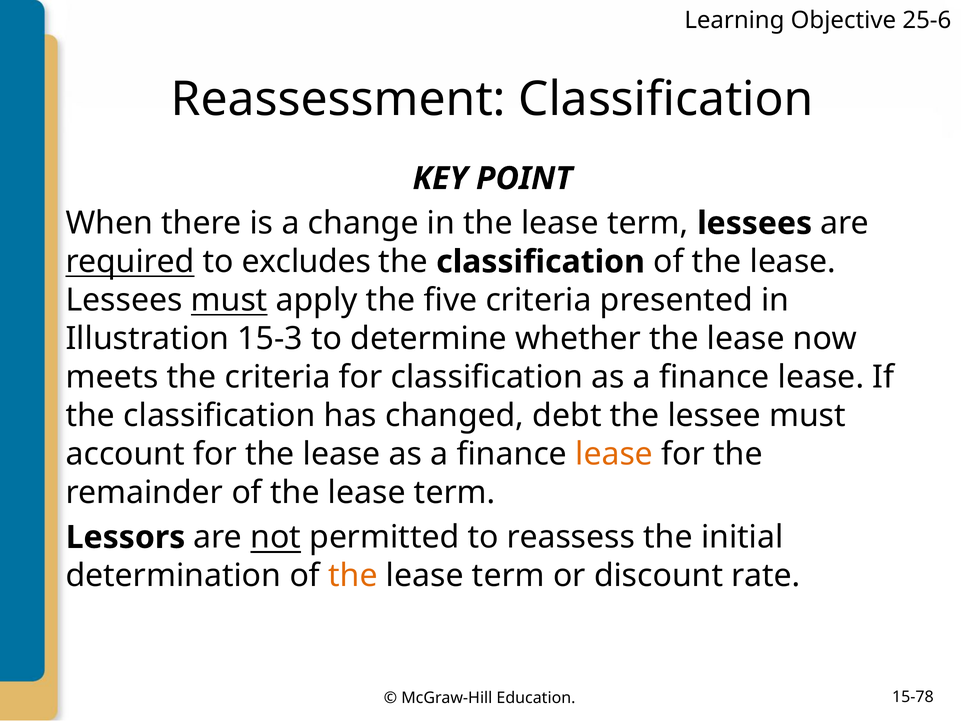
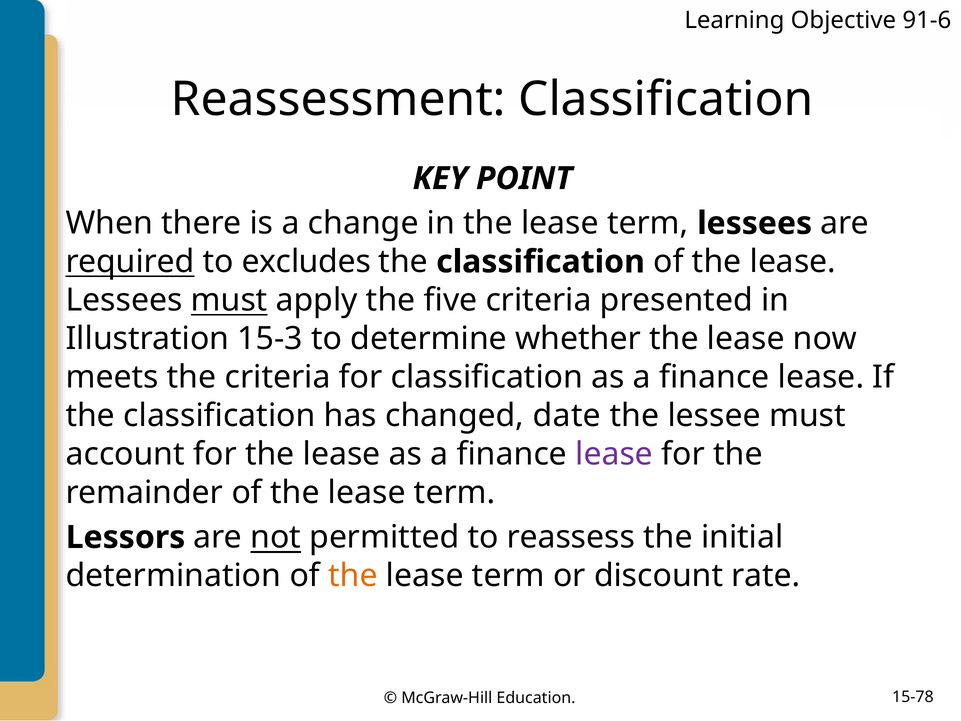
25-6: 25-6 -> 91-6 (927, 21)
debt: debt -> date (567, 415)
lease colour: orange -> purple (614, 454)
